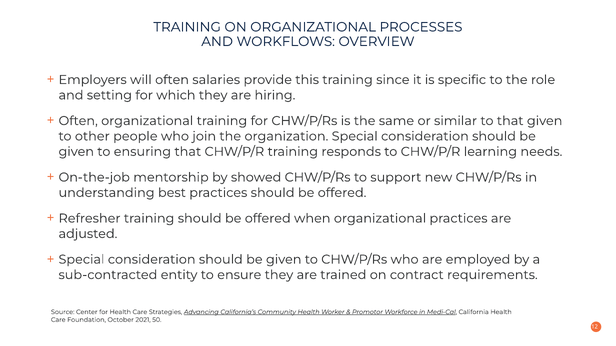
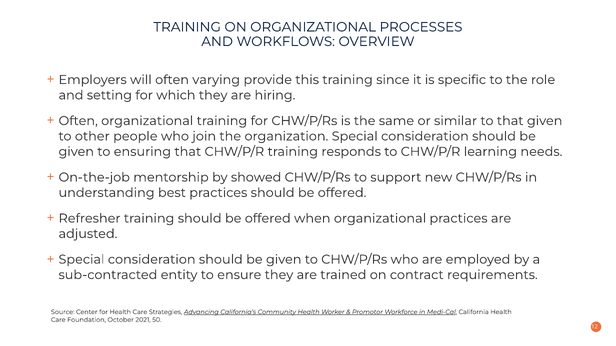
salaries: salaries -> varying (216, 80)
